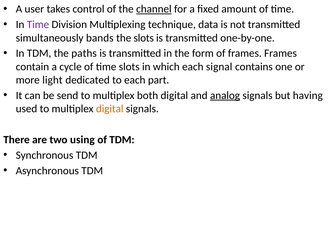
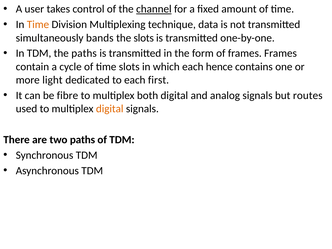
Time colour: purple -> orange (38, 25)
signal: signal -> hence (219, 67)
part: part -> first (158, 80)
send: send -> fibre (67, 95)
analog underline: present -> none (225, 95)
having: having -> routes (308, 95)
two using: using -> paths (82, 140)
